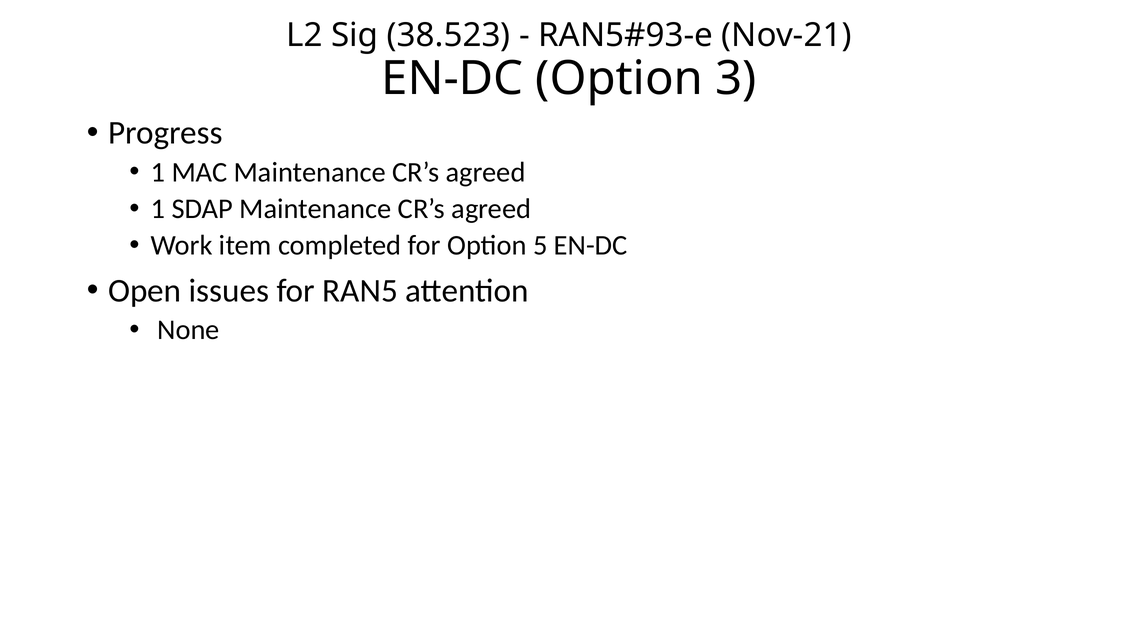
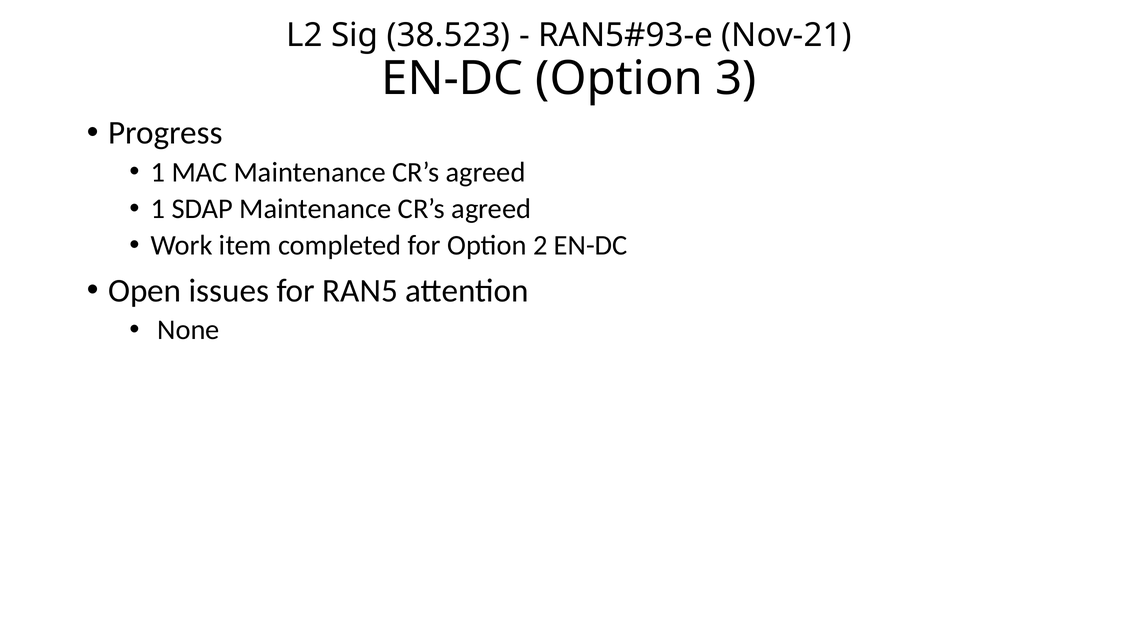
5: 5 -> 2 (540, 246)
